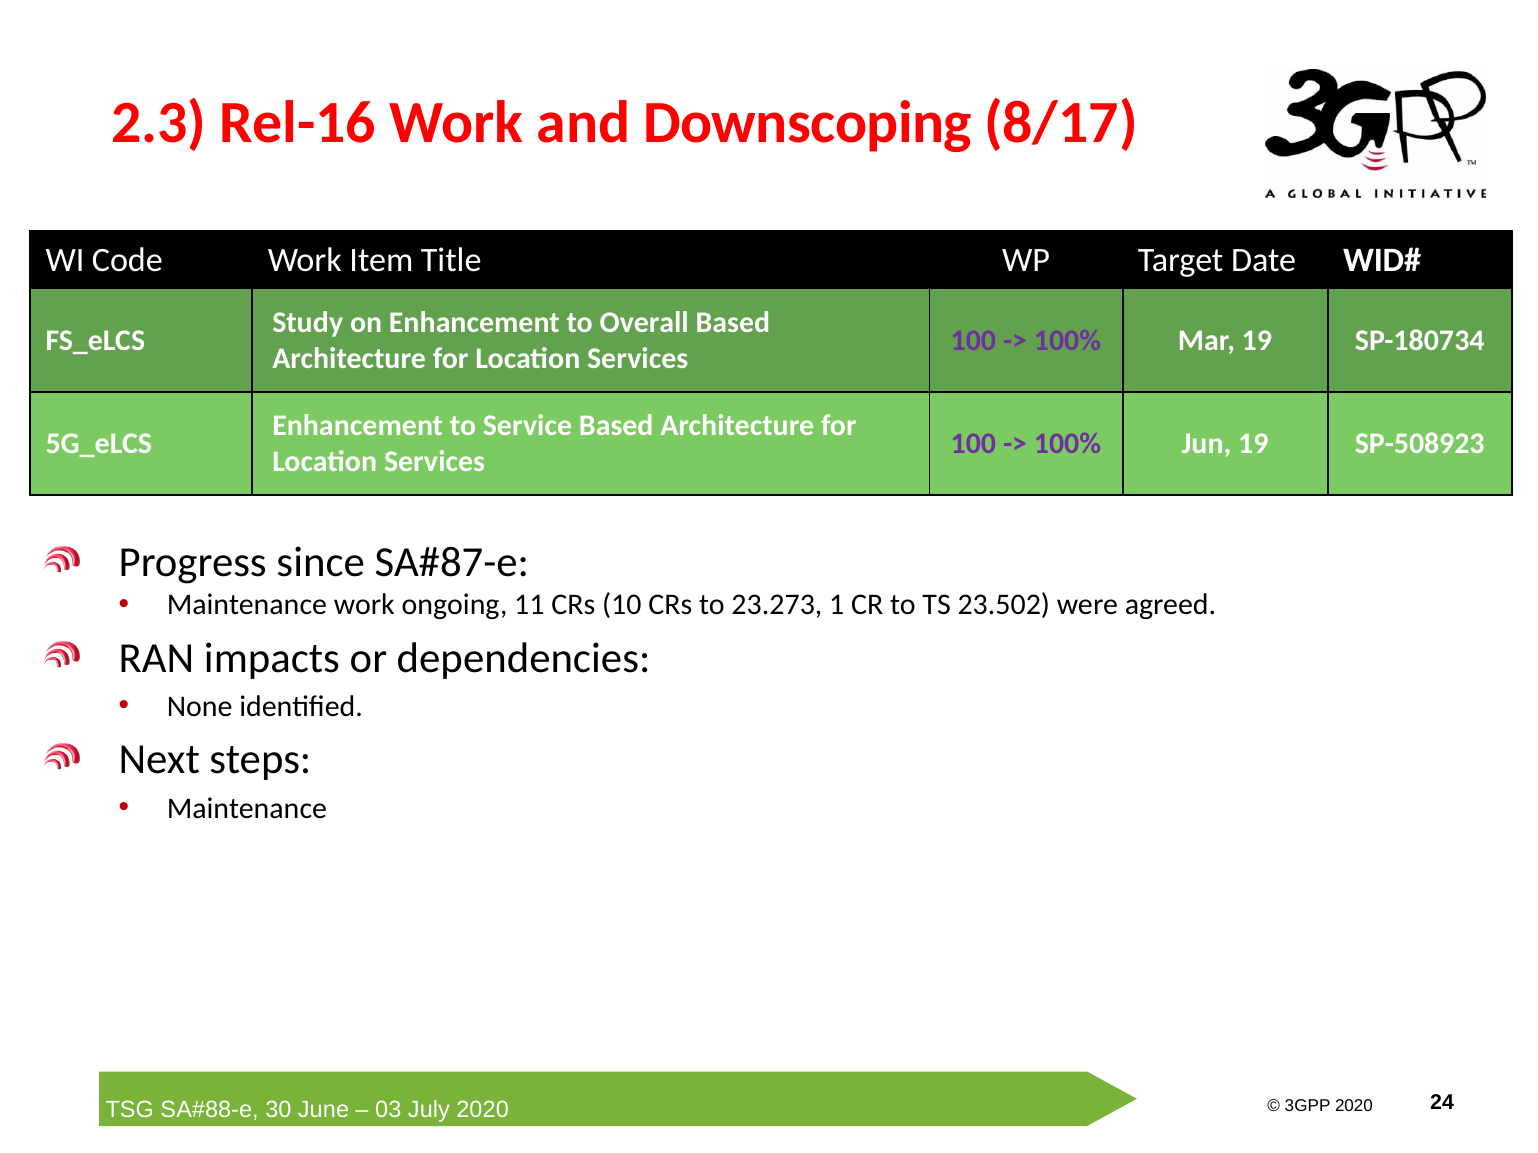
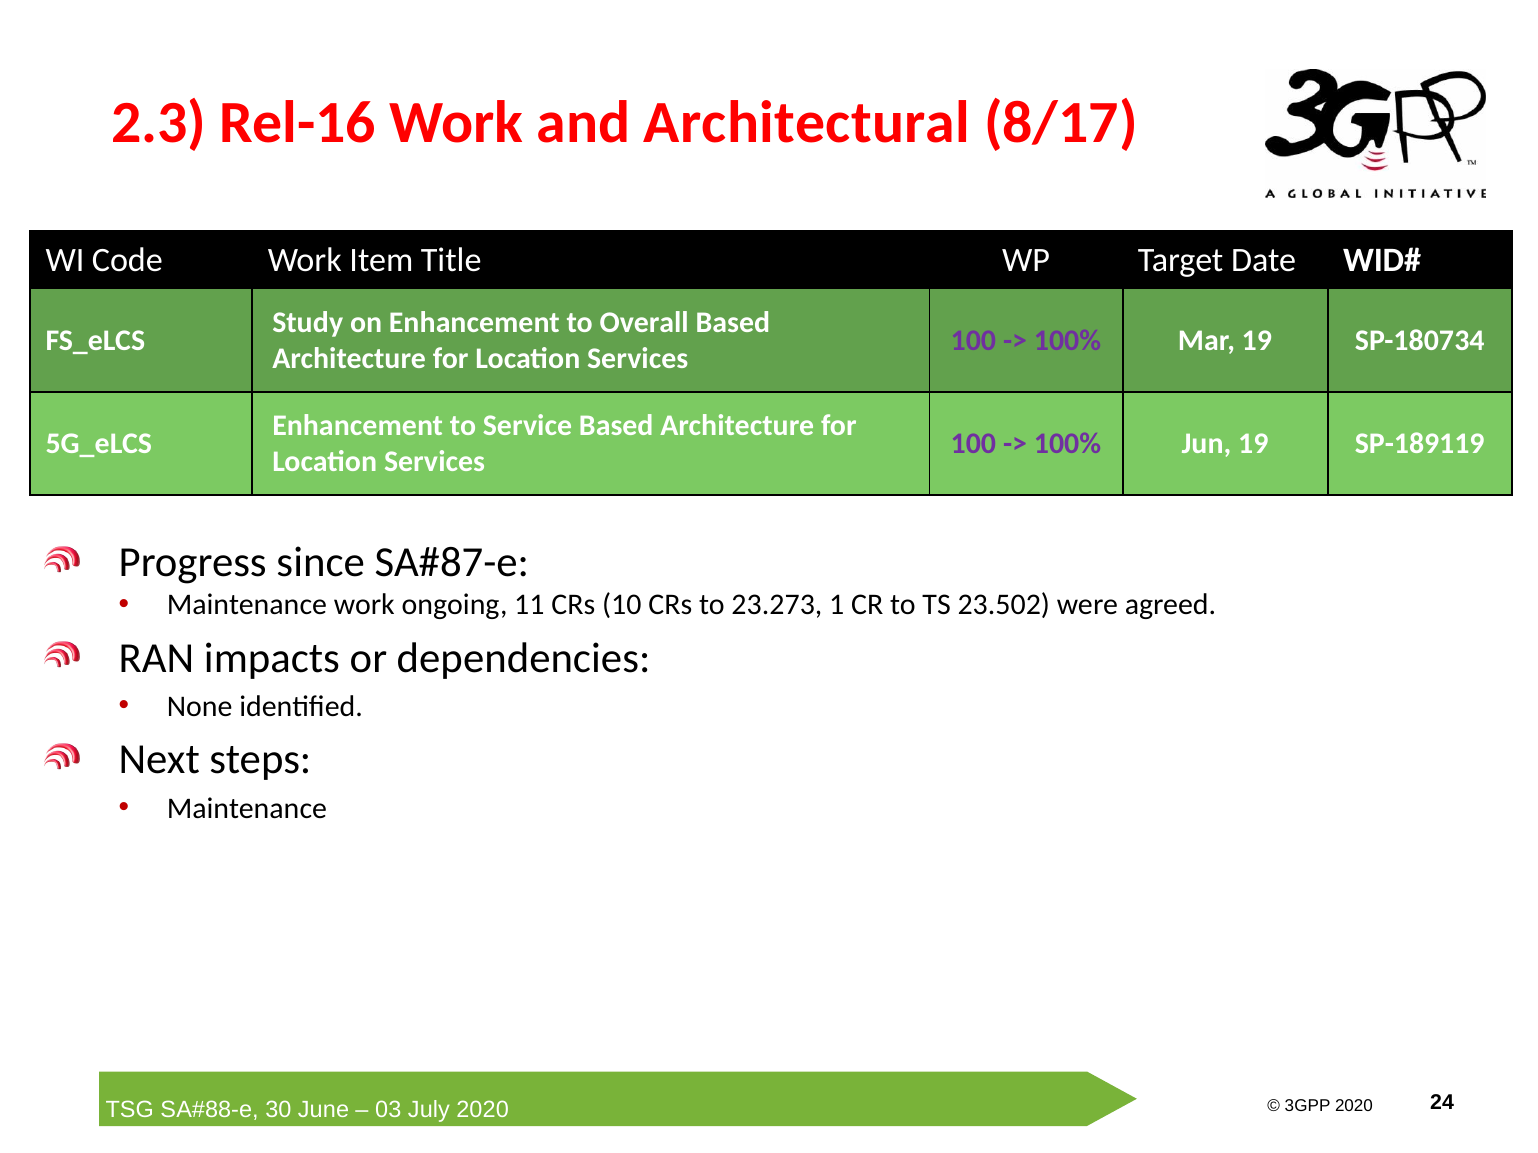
Downscoping: Downscoping -> Architectural (807, 123)
SP-508923: SP-508923 -> SP-189119 (1420, 444)
